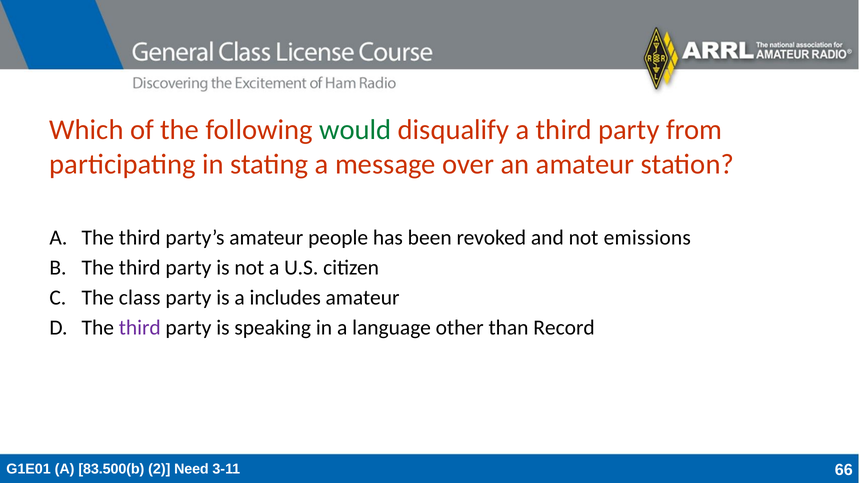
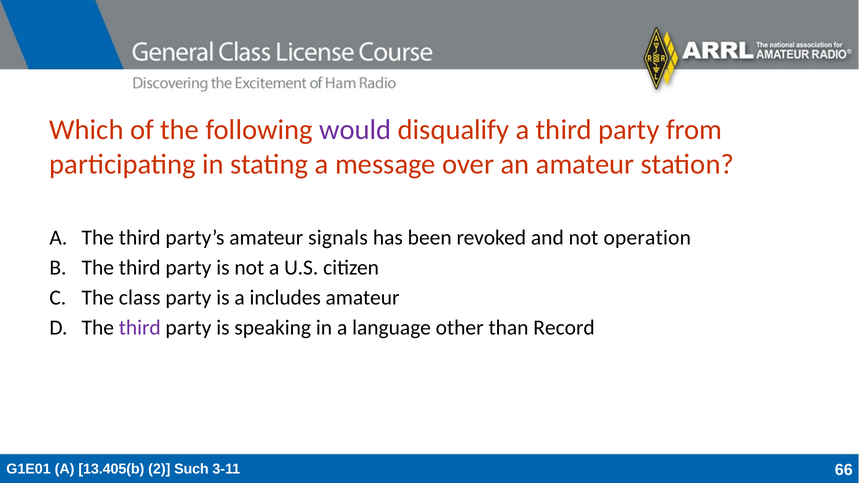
would colour: green -> purple (355, 130)
people: people -> signals (338, 238)
emissions: emissions -> operation (647, 238)
83.500(b: 83.500(b -> 13.405(b (111, 469)
Need: Need -> Such (191, 469)
